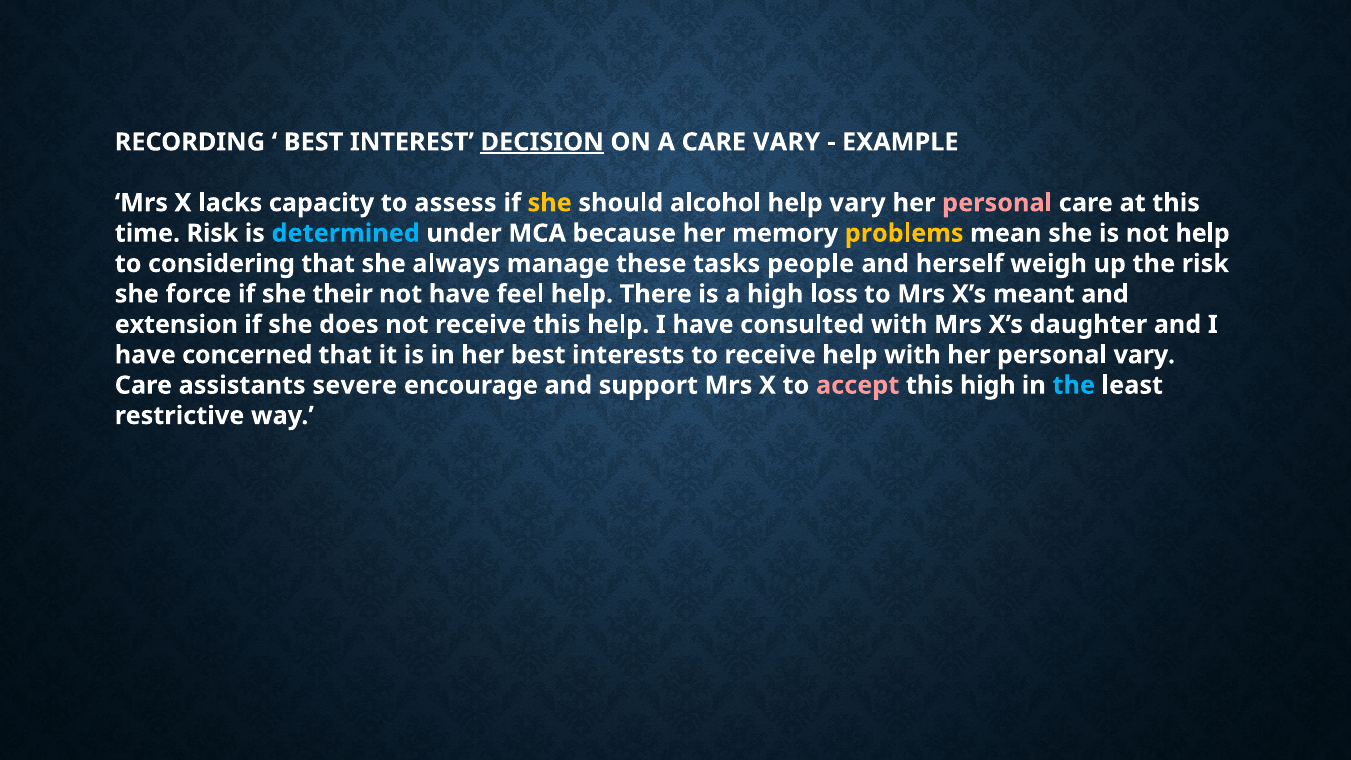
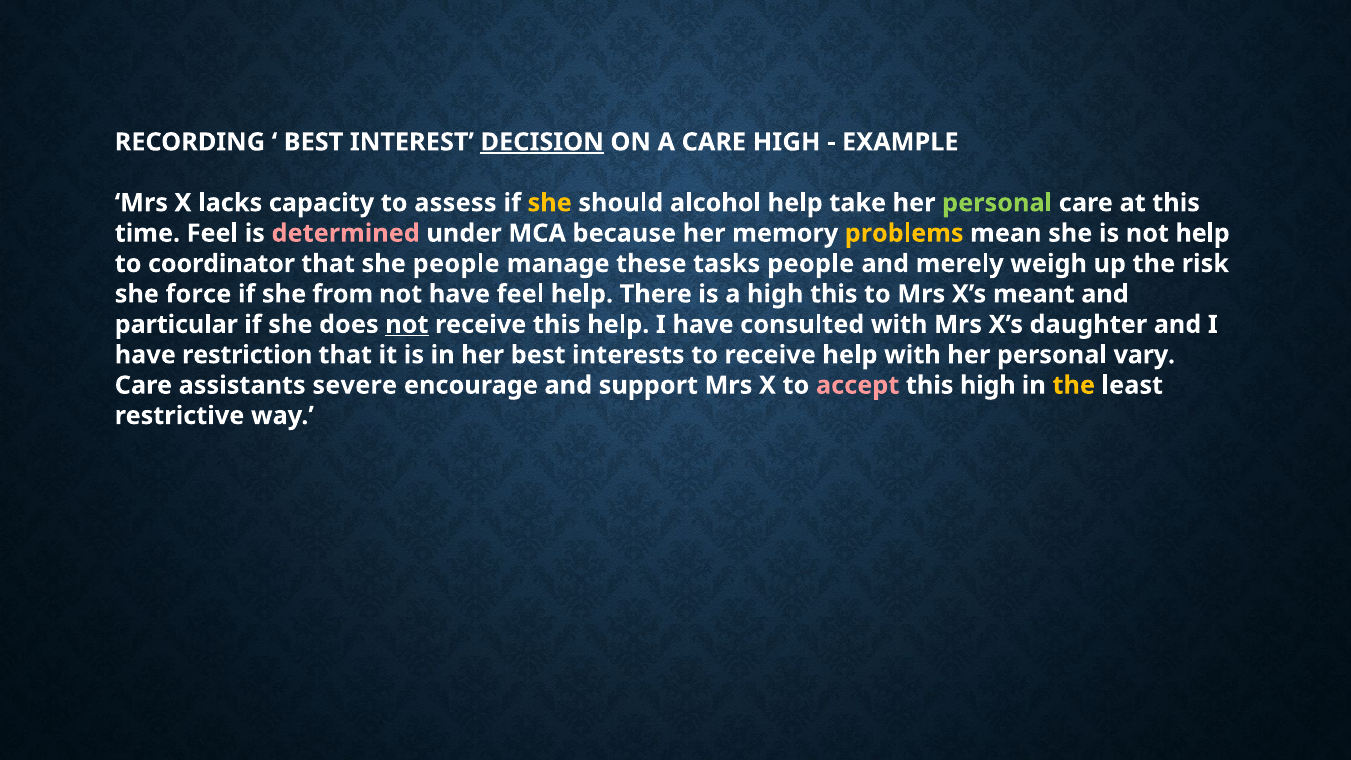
CARE VARY: VARY -> HIGH (787, 142)
help vary: vary -> take (858, 203)
personal colour: pink -> light green (997, 203)
time Risk: Risk -> Feel (212, 233)
determined colour: light blue -> pink (346, 233)
considering: considering -> coordinator (222, 264)
she always: always -> people (456, 264)
herself: herself -> merely (960, 264)
their: their -> from (343, 294)
high loss: loss -> this (834, 294)
extension: extension -> particular (176, 324)
not underline: none -> present (407, 324)
concerned: concerned -> restriction (247, 355)
the colour: light blue -> yellow (1074, 385)
